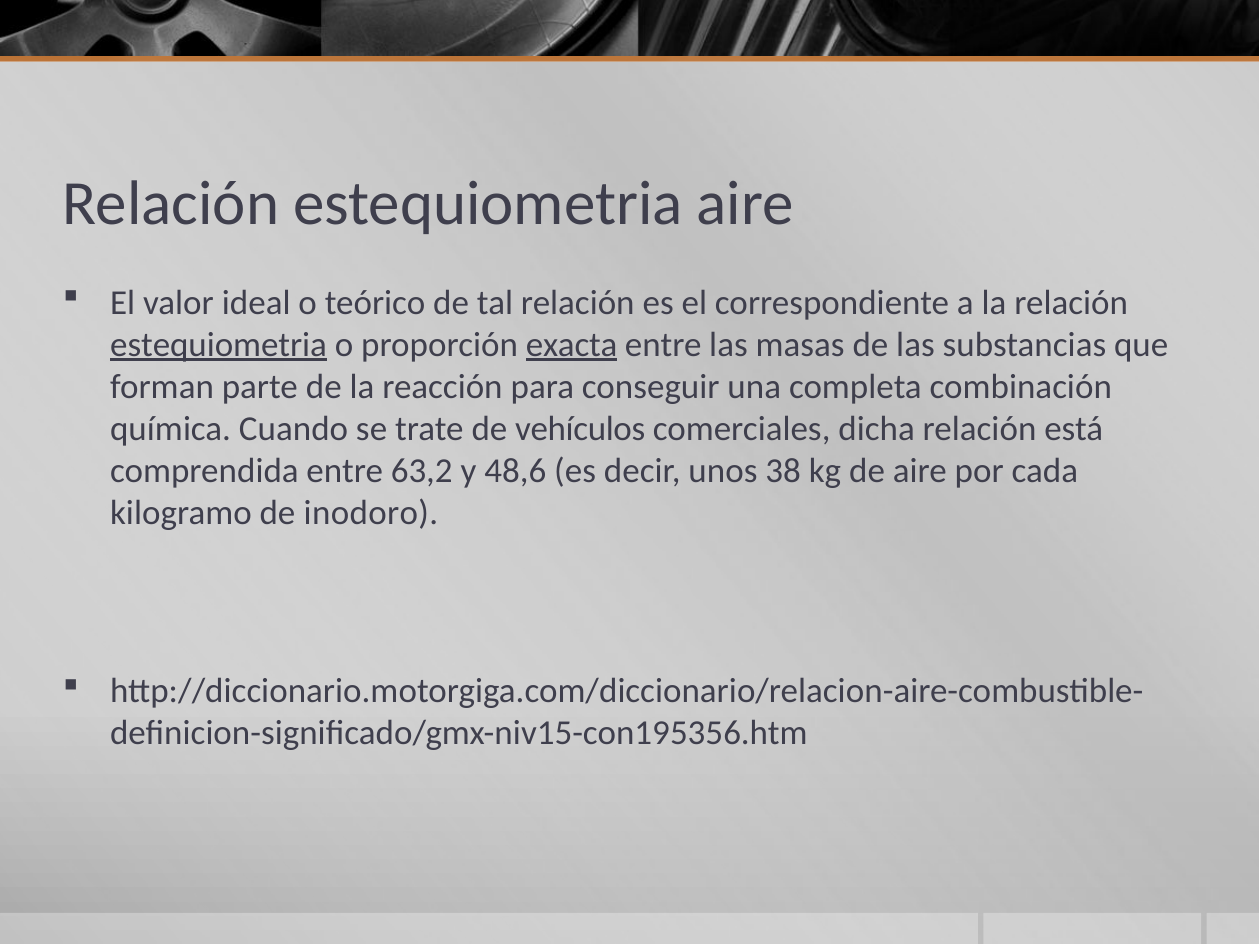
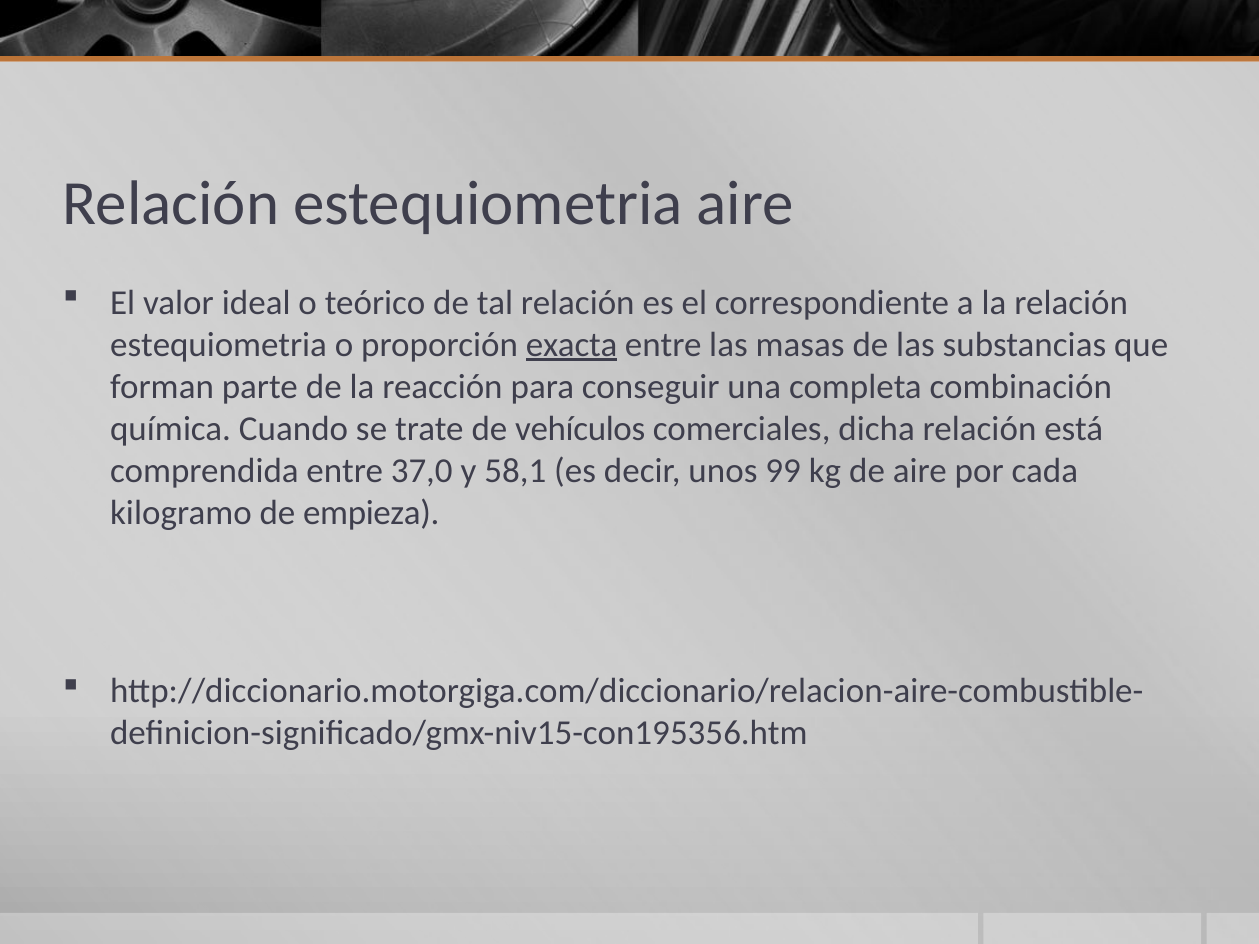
estequiometria underline: present -> none (219, 345)
63,2: 63,2 -> 37,0 (422, 471)
48,6: 48,6 -> 58,1 (515, 471)
38: 38 -> 99 (783, 471)
inodoro: inodoro -> empieza (371, 513)
